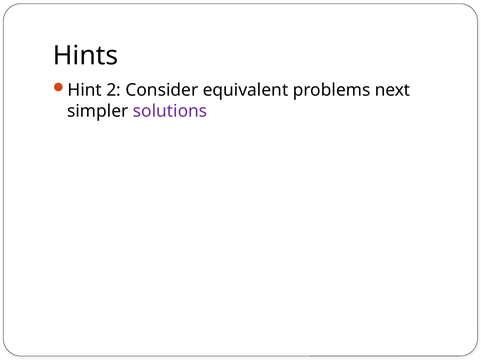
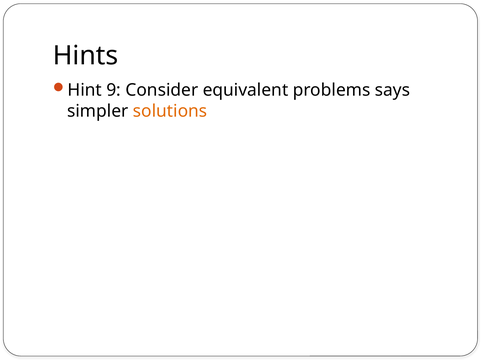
2: 2 -> 9 (114, 90)
next: next -> says (392, 90)
solutions colour: purple -> orange (170, 111)
